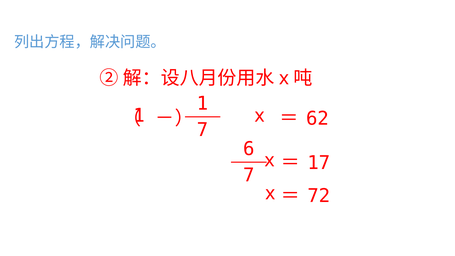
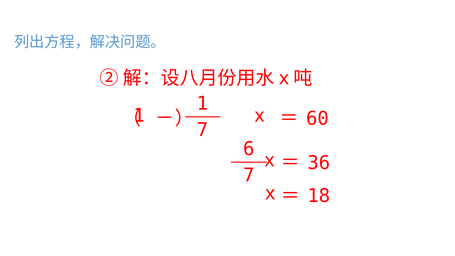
62: 62 -> 60 (318, 119)
17: 17 -> 36 (319, 163)
72: 72 -> 18 (319, 196)
